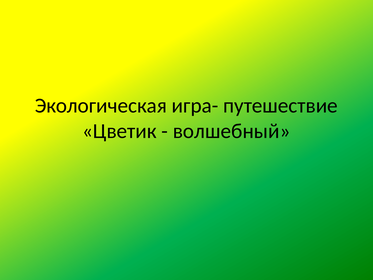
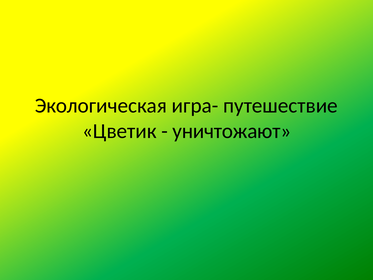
волшебный: волшебный -> уничтожают (232, 131)
